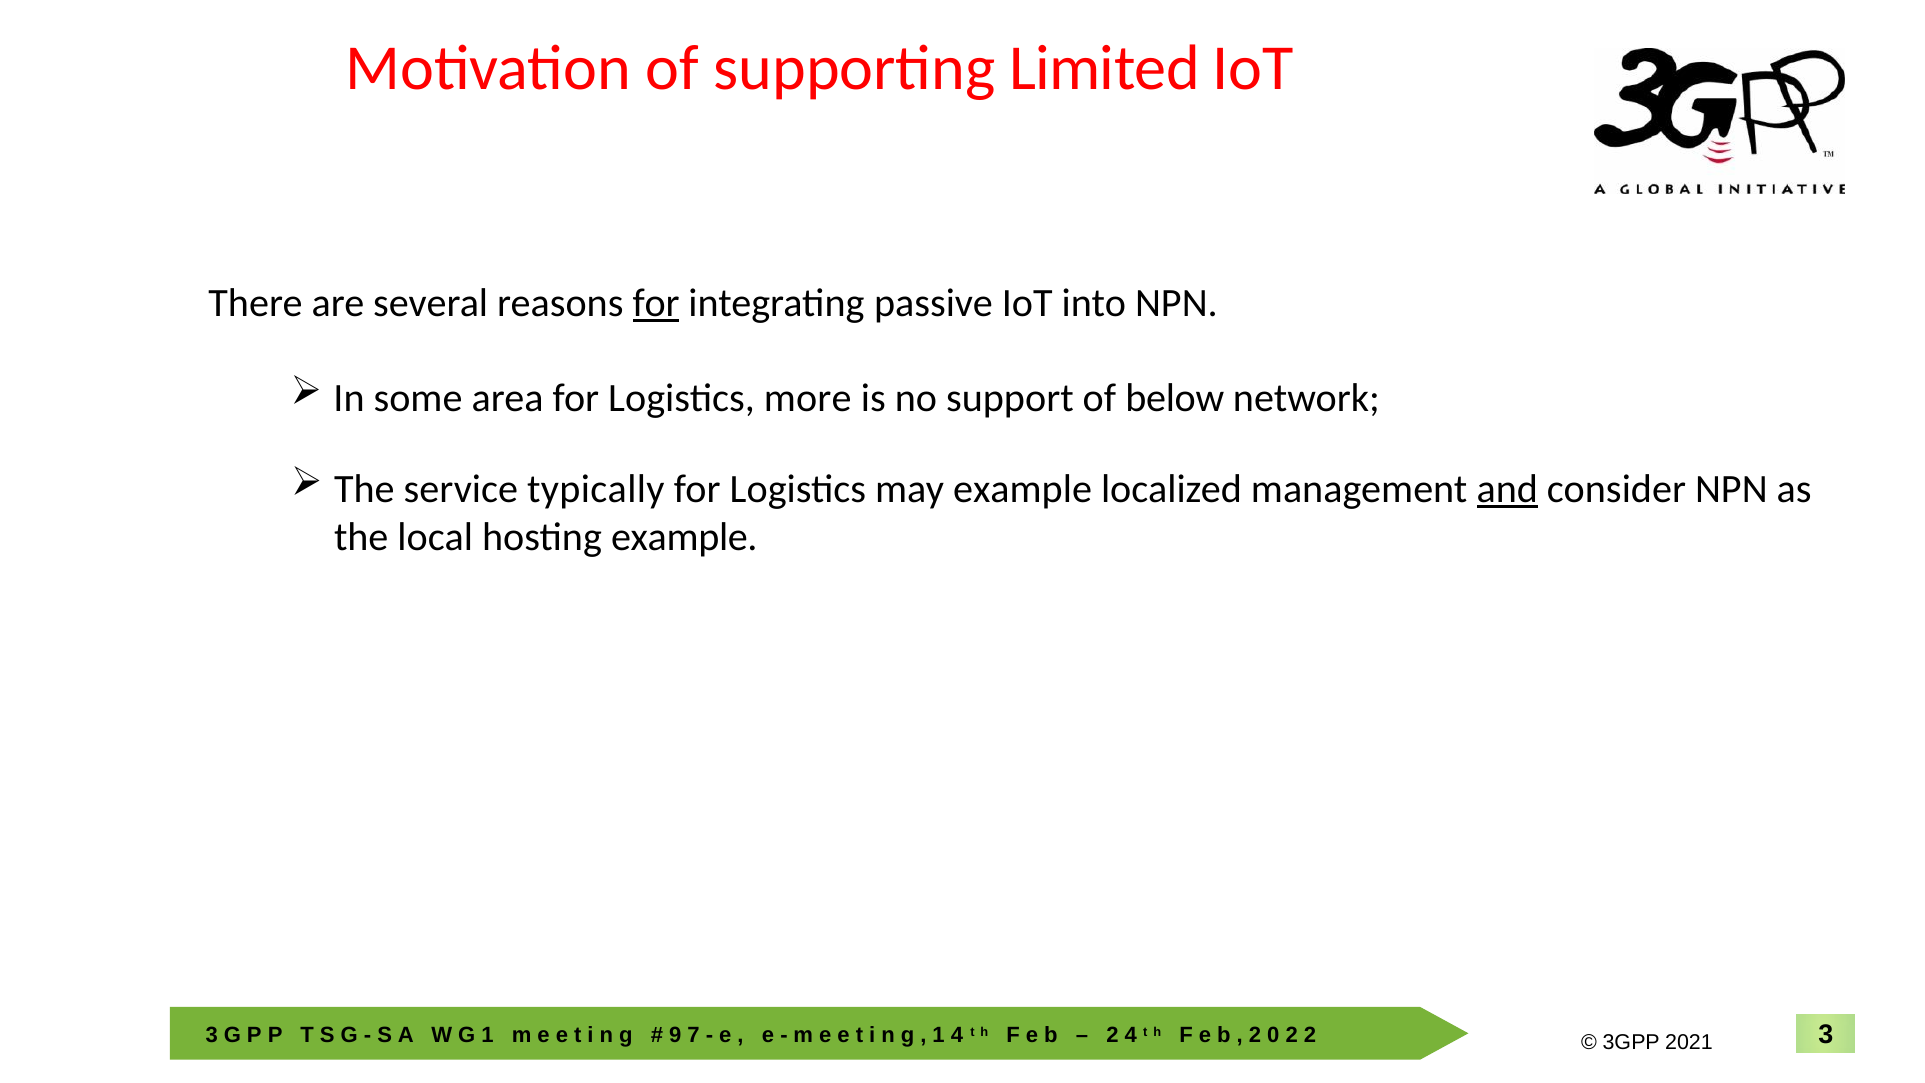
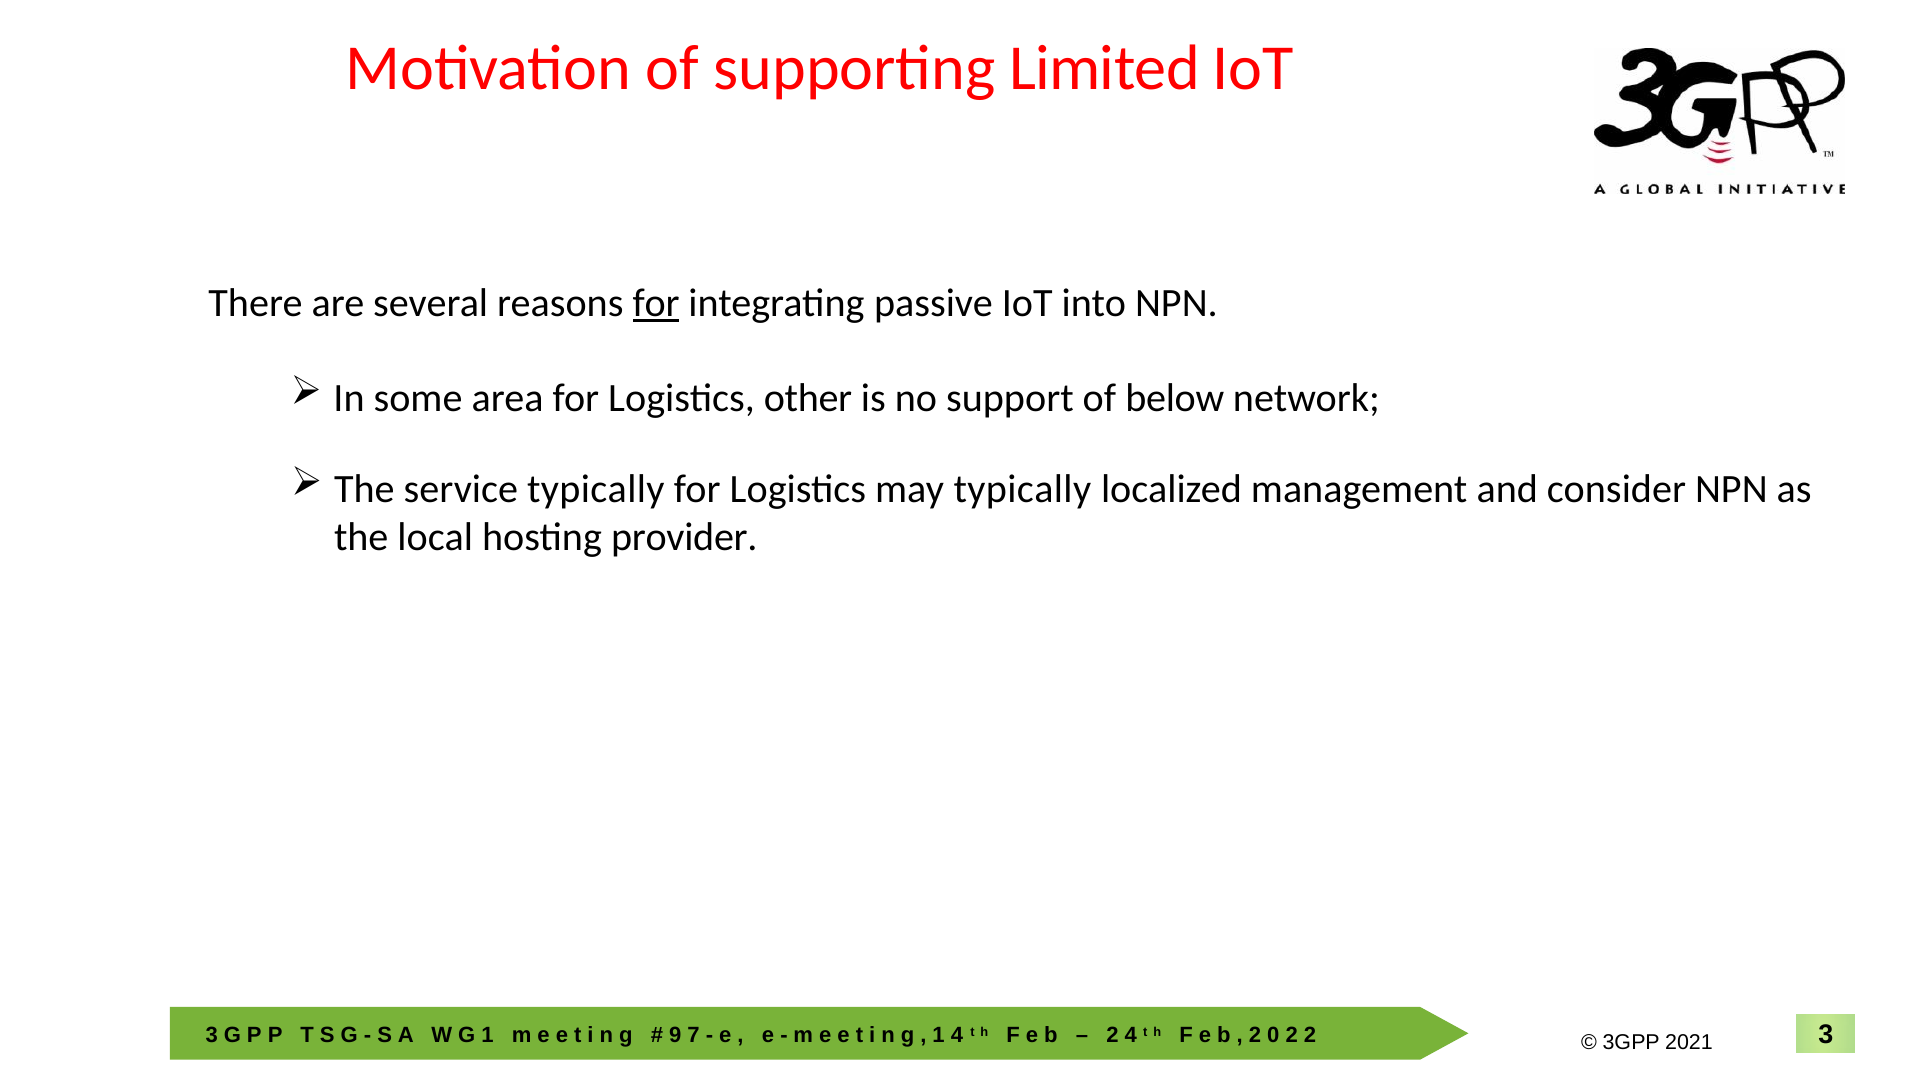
more: more -> other (808, 398)
may example: example -> typically (1022, 489)
and underline: present -> none (1507, 489)
hosting example: example -> provider (684, 537)
